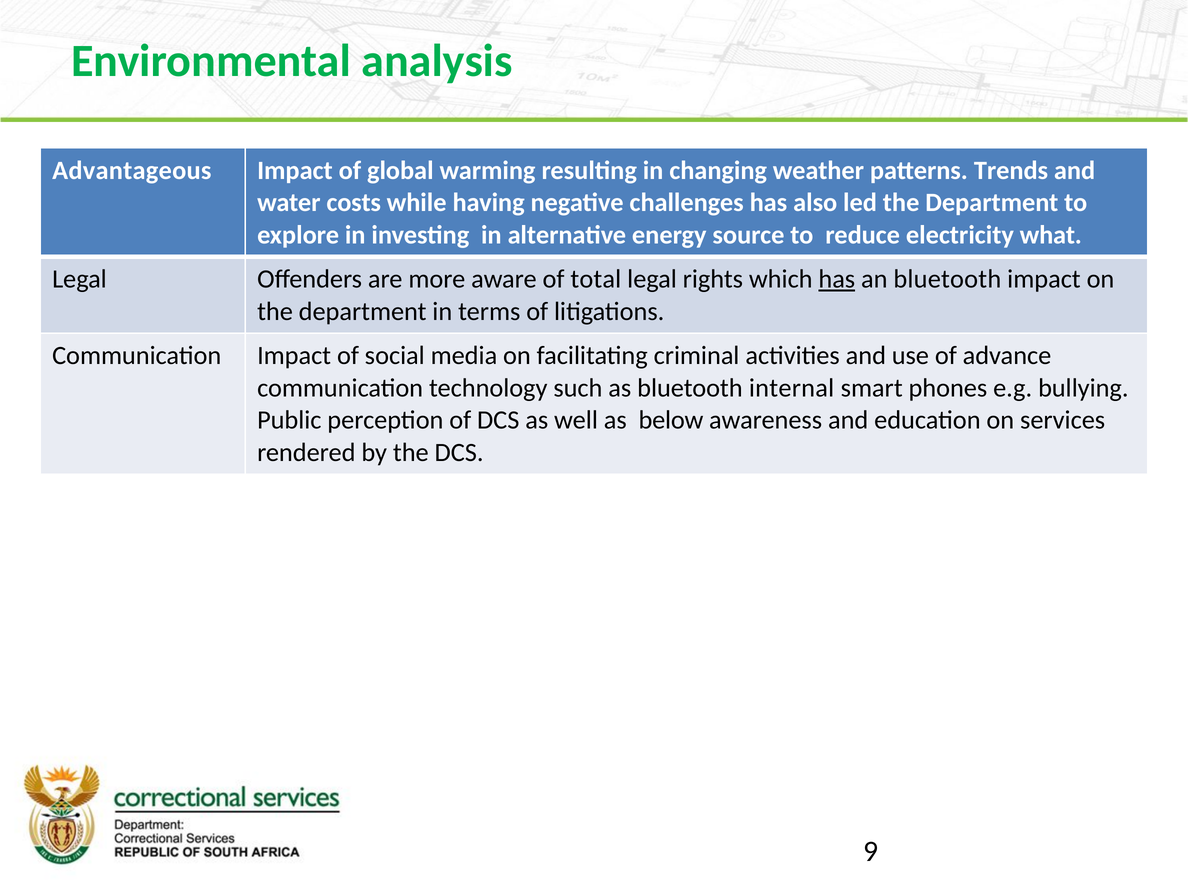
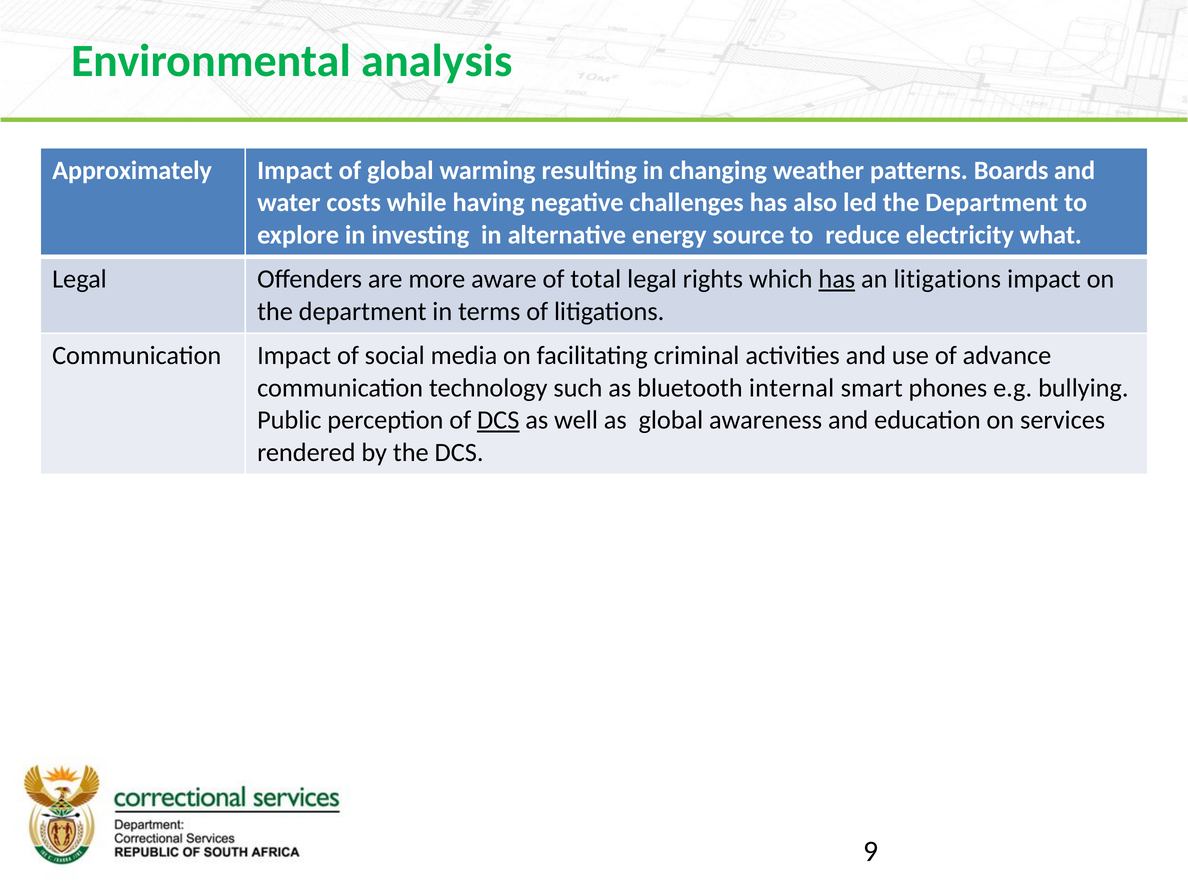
Advantageous: Advantageous -> Approximately (132, 170)
Trends: Trends -> Boards (1011, 170)
an bluetooth: bluetooth -> litigations (947, 279)
DCS underline: none -> present (498, 420)
as below: below -> global (671, 420)
